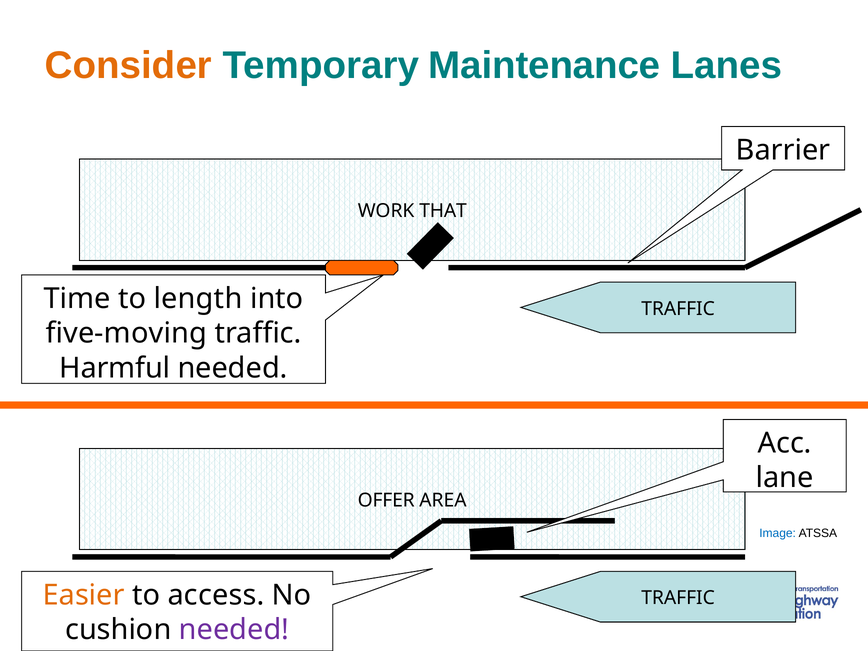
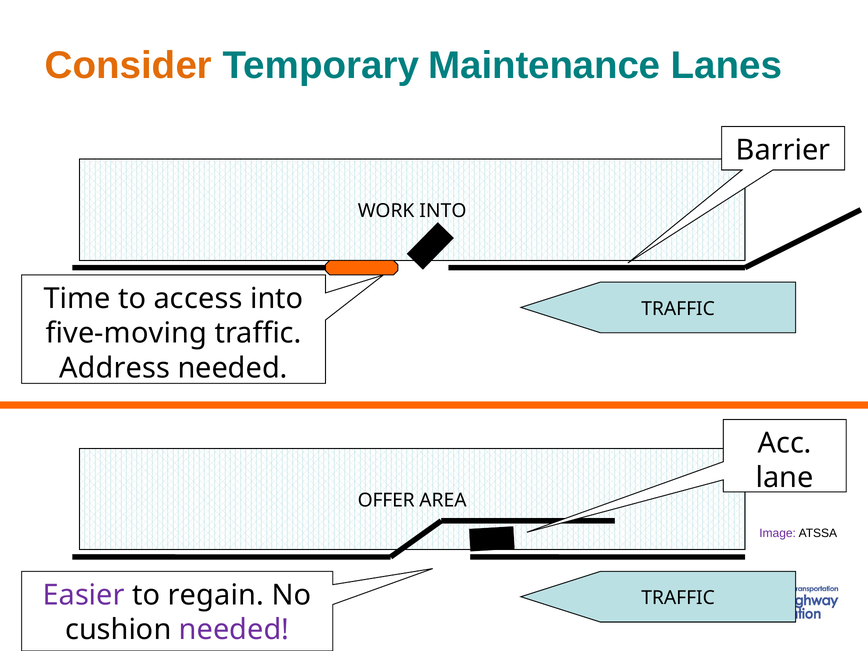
WORK THAT: THAT -> INTO (443, 211)
length: length -> access (198, 299)
Harmful: Harmful -> Address (115, 368)
Image colour: blue -> purple (778, 533)
Easier colour: orange -> purple (84, 595)
access: access -> regain (216, 595)
